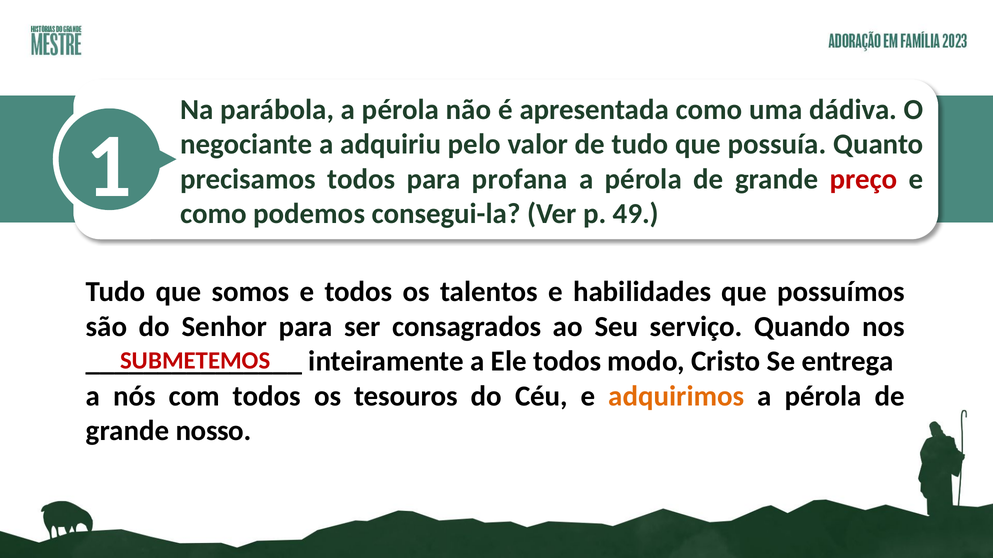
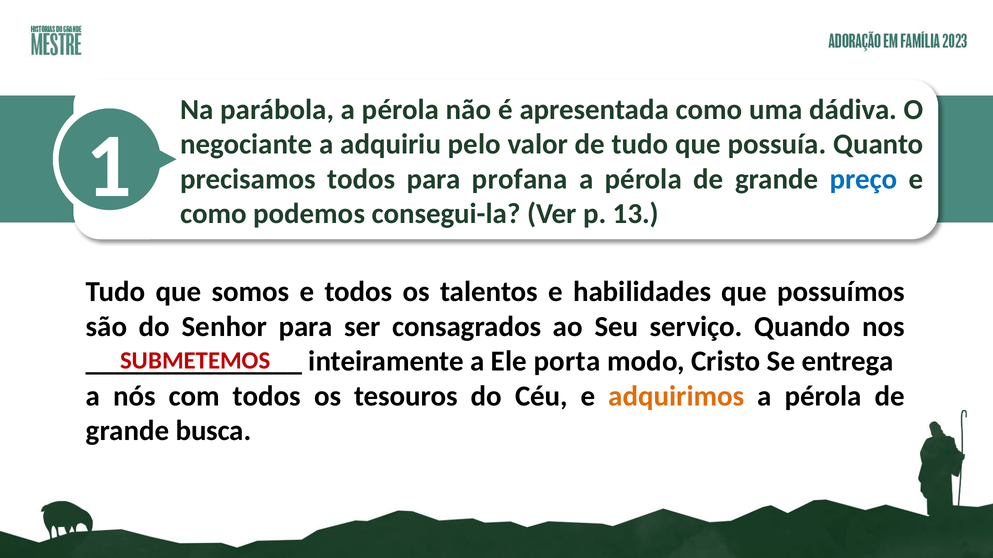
preço colour: red -> blue (864, 179)
49: 49 -> 13 (636, 214)
Ele todos: todos -> porta (567, 362)
nosso: nosso -> busca (213, 431)
